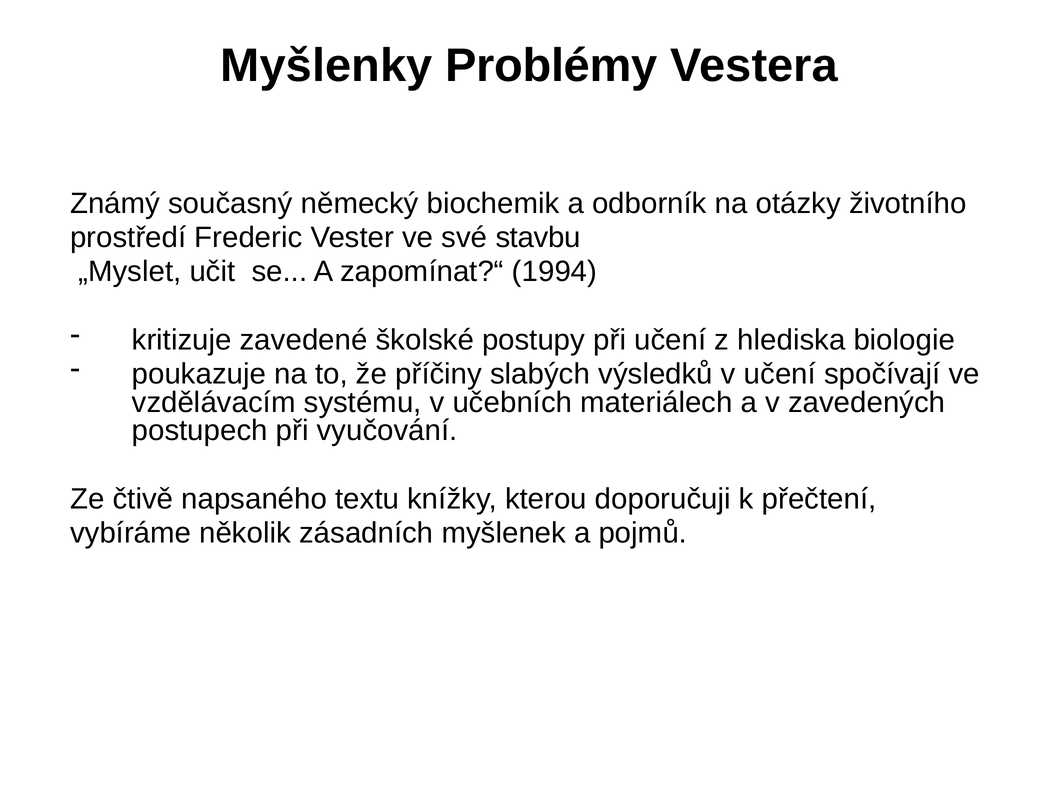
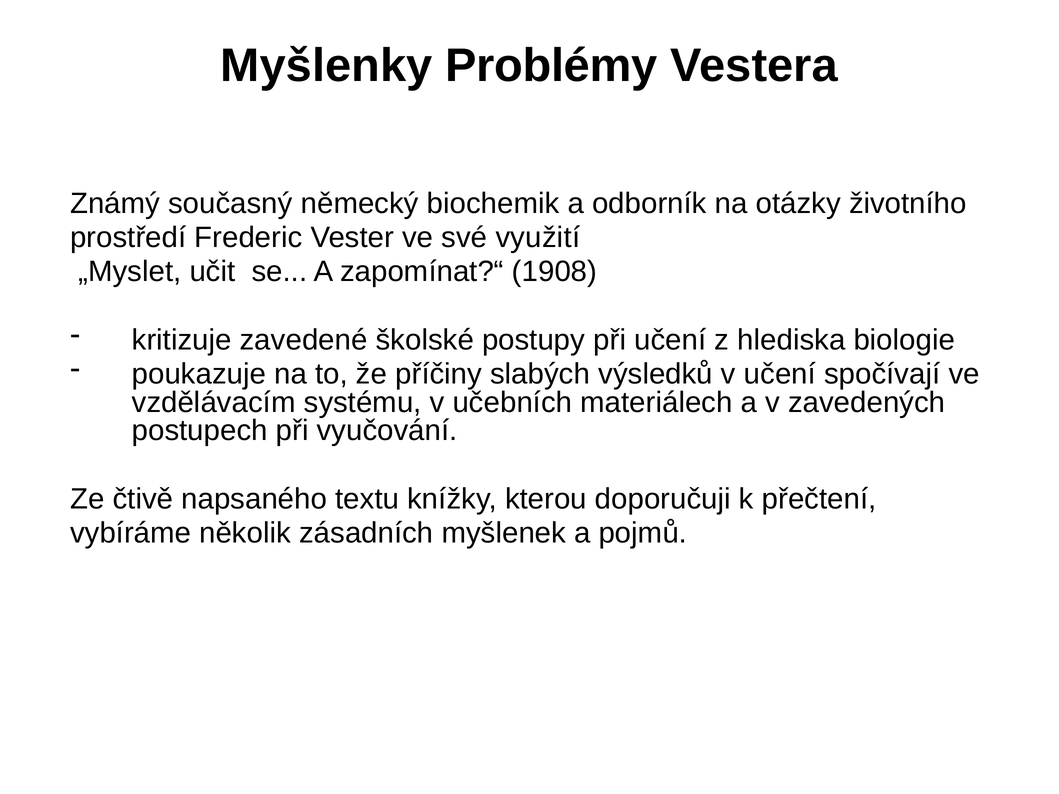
stavbu: stavbu -> využití (538, 238)
1994: 1994 -> 1908 (555, 272)
